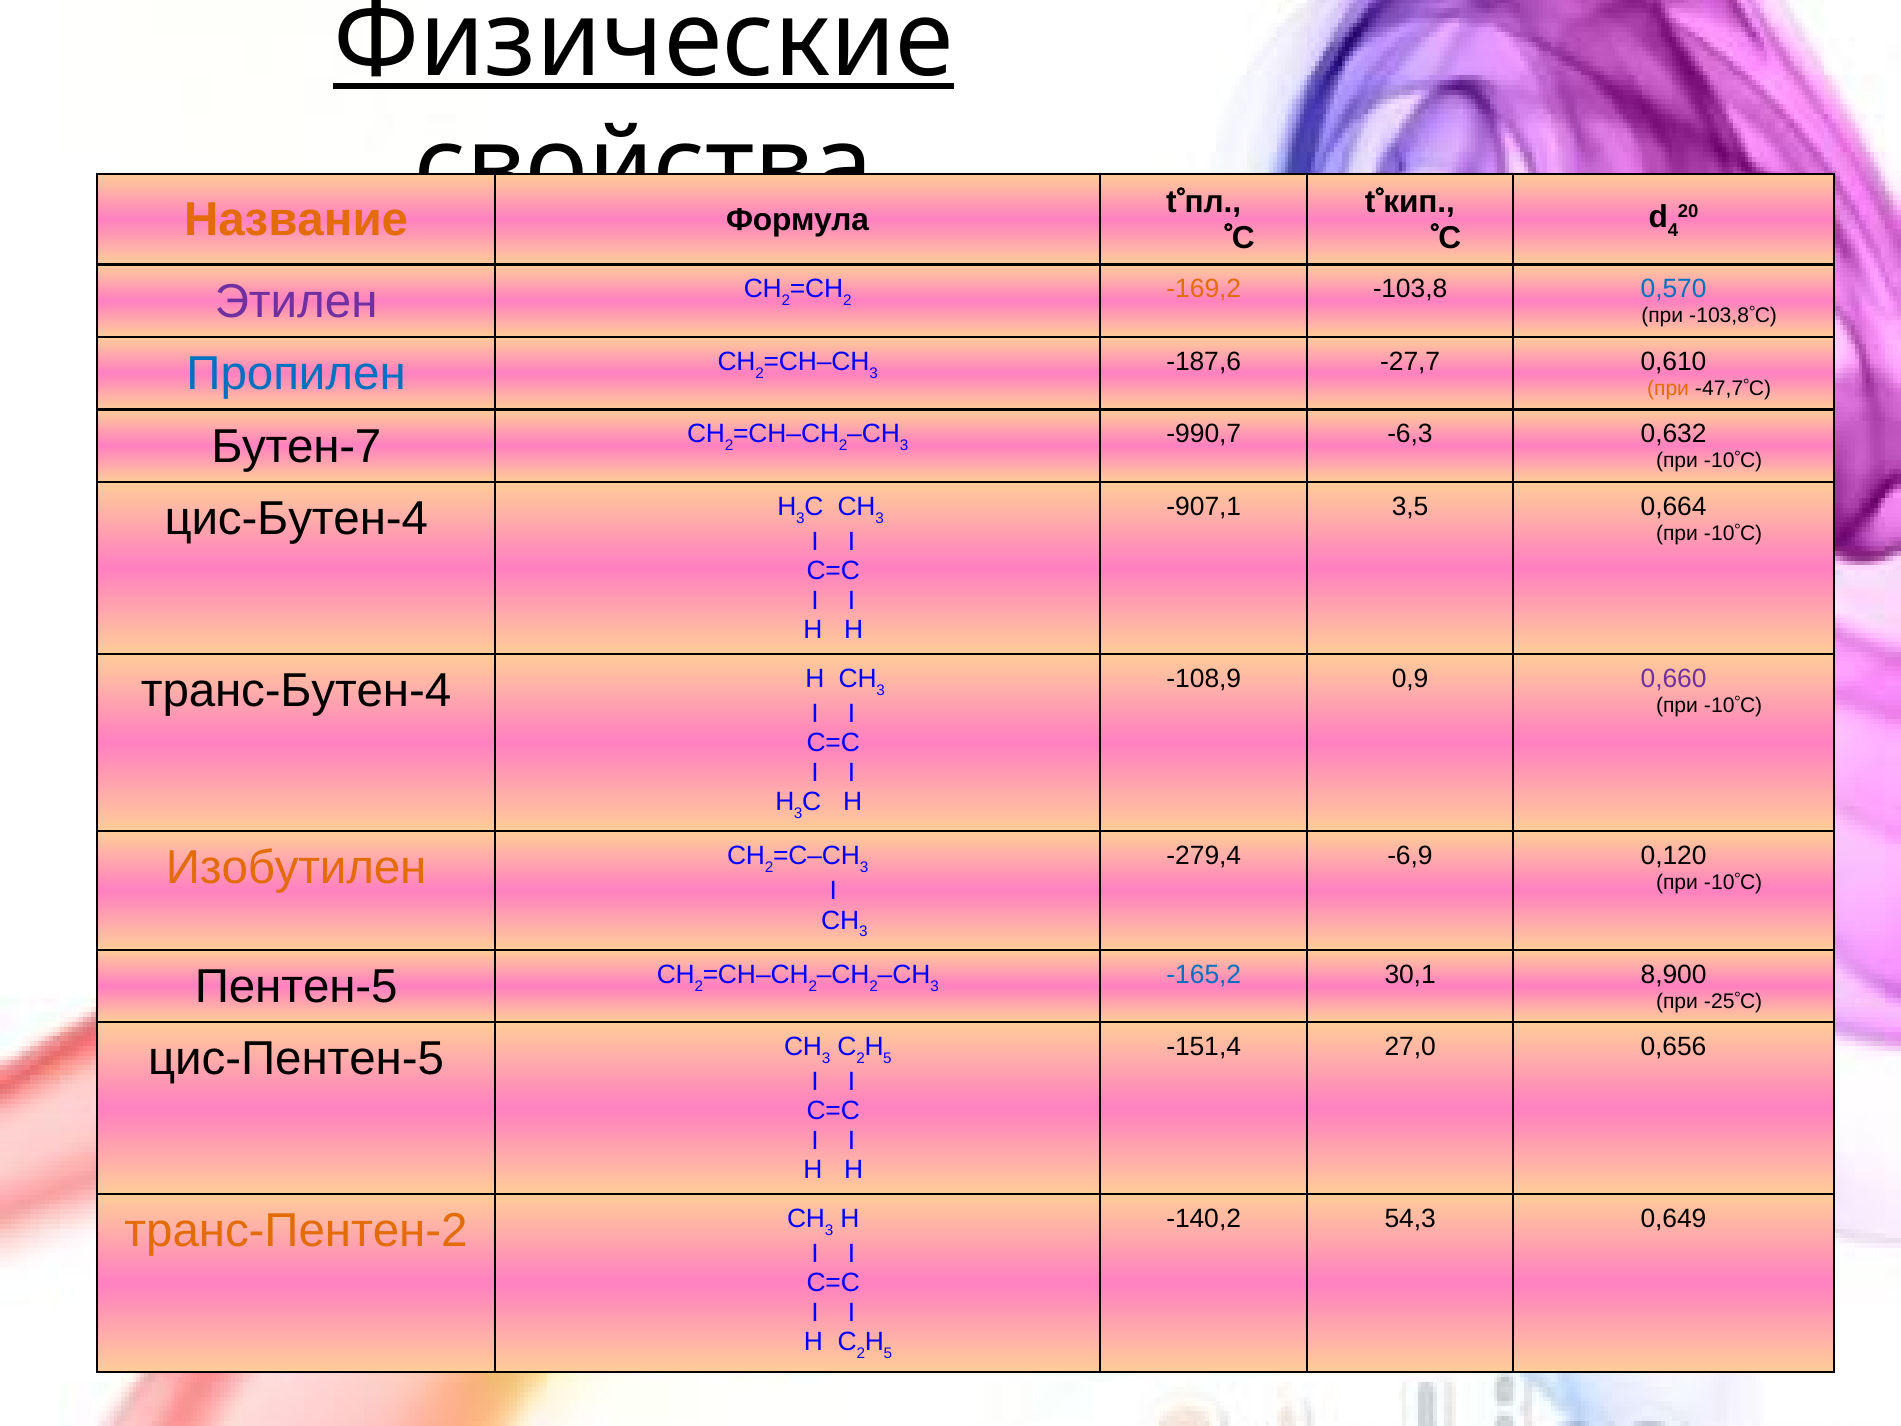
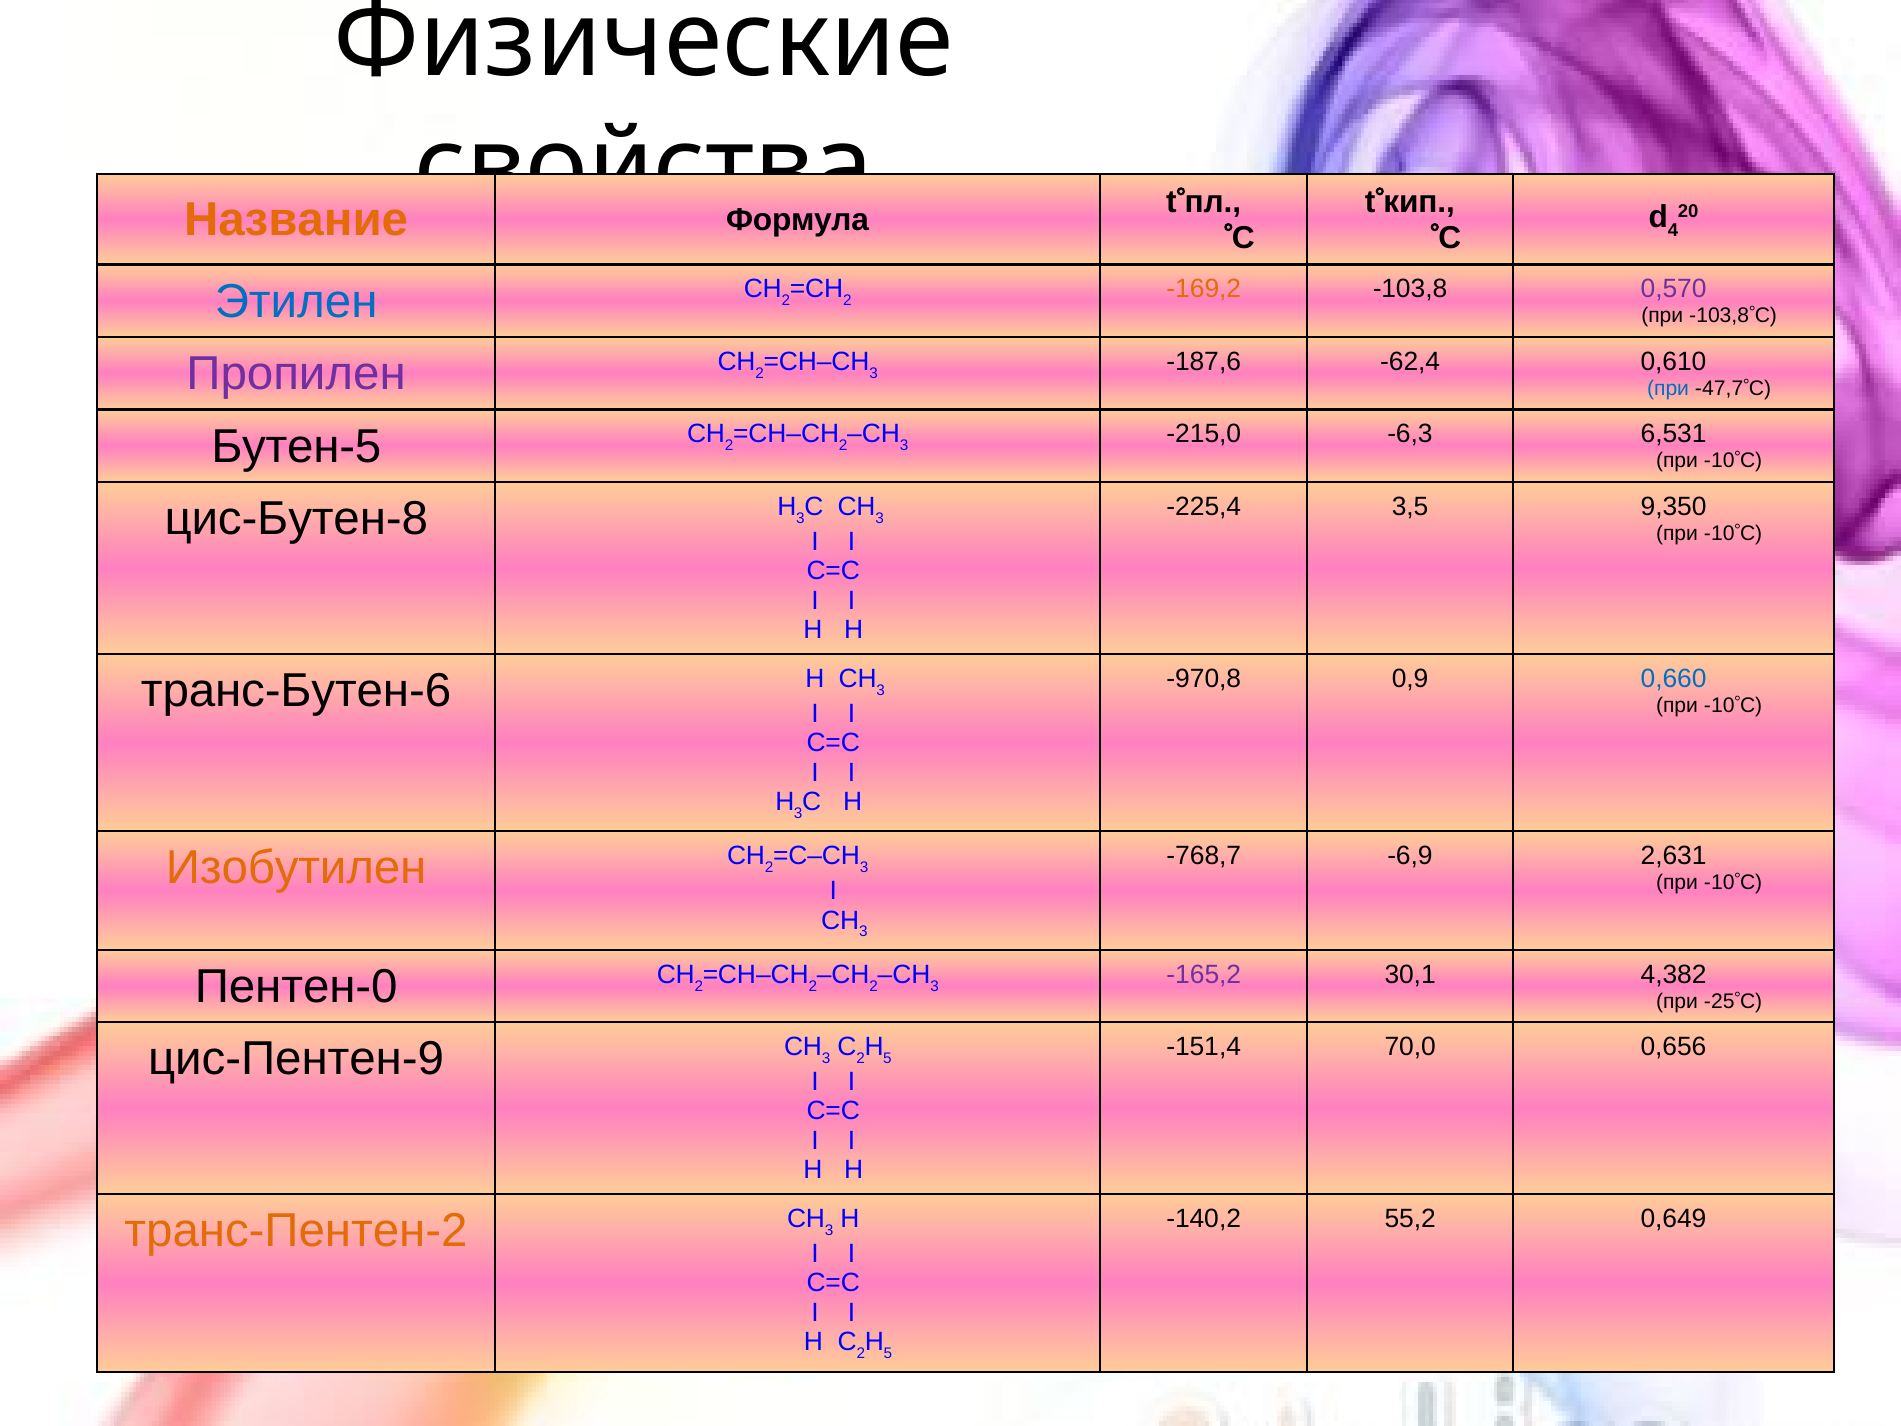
Физические underline: present -> none (644, 40)
Этилен colour: purple -> blue (296, 301)
0,570 colour: blue -> purple (1674, 289)
Пропилен colour: blue -> purple (296, 374)
-27,7: -27,7 -> -62,4 (1410, 362)
при colour: orange -> blue (1668, 388)
Бутен-7: Бутен-7 -> Бутен-5 (296, 446)
-990,7: -990,7 -> -215,0 (1204, 434)
0,632: 0,632 -> 6,531 (1674, 434)
-907,1: -907,1 -> -225,4 (1204, 506)
0,664: 0,664 -> 9,350 (1674, 506)
цис-Бутен-4: цис-Бутен-4 -> цис-Бутен-8 (296, 519)
-108,9: -108,9 -> -970,8 (1204, 678)
0,660 colour: purple -> blue (1674, 678)
транс-Бутен-4: транс-Бутен-4 -> транс-Бутен-6 (296, 691)
-279,4: -279,4 -> -768,7 (1204, 856)
0,120: 0,120 -> 2,631 (1674, 856)
Пентен-5: Пентен-5 -> Пентен-0 (296, 987)
-165,2 colour: blue -> purple (1204, 974)
8,900: 8,900 -> 4,382 (1674, 974)
27,0: 27,0 -> 70,0 (1410, 1047)
цис-Пентен-5: цис-Пентен-5 -> цис-Пентен-9 (296, 1059)
54,3: 54,3 -> 55,2 (1410, 1219)
